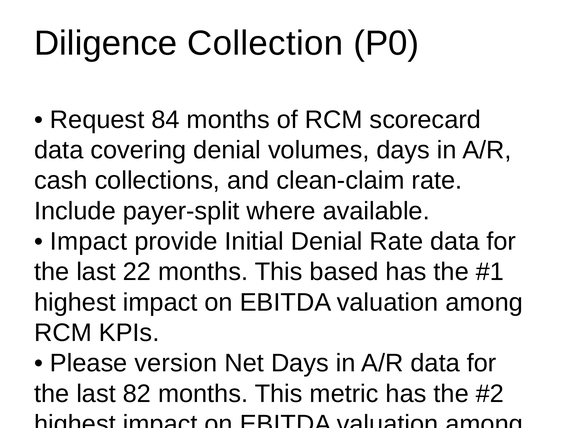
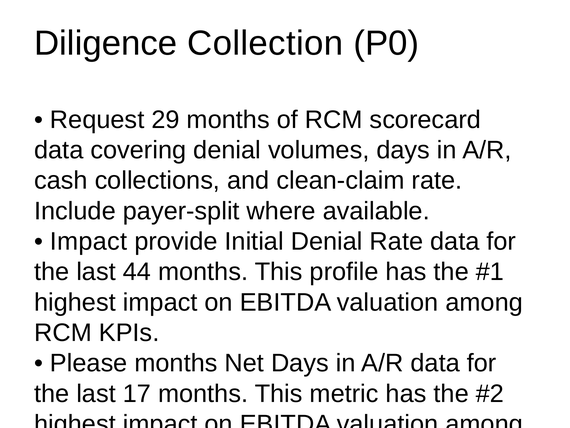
84: 84 -> 29 (165, 120)
22: 22 -> 44 (137, 272)
based: based -> profile (344, 272)
Please version: version -> months (176, 363)
82: 82 -> 17 (137, 393)
